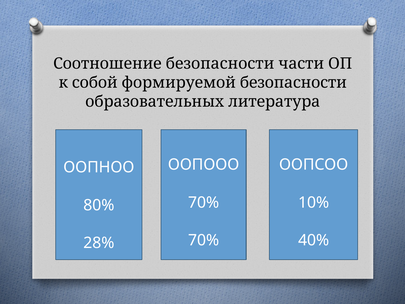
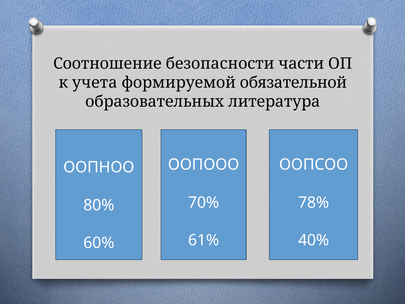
собой: собой -> учета (95, 83)
формируемой безопасности: безопасности -> обязательной (293, 83)
10%: 10% -> 78% (314, 202)
70%: 70% -> 61% (204, 240)
28%: 28% -> 60% (99, 243)
